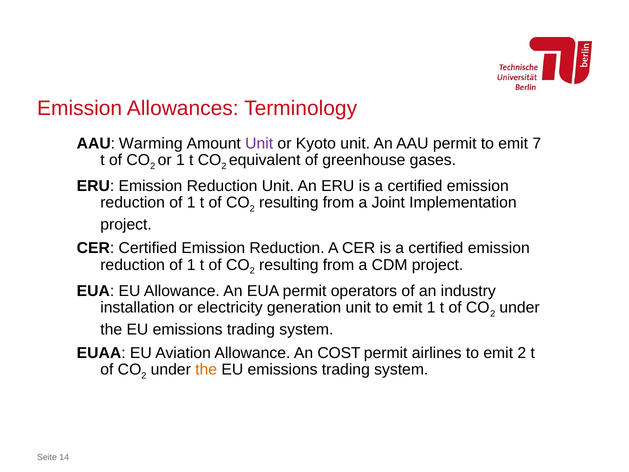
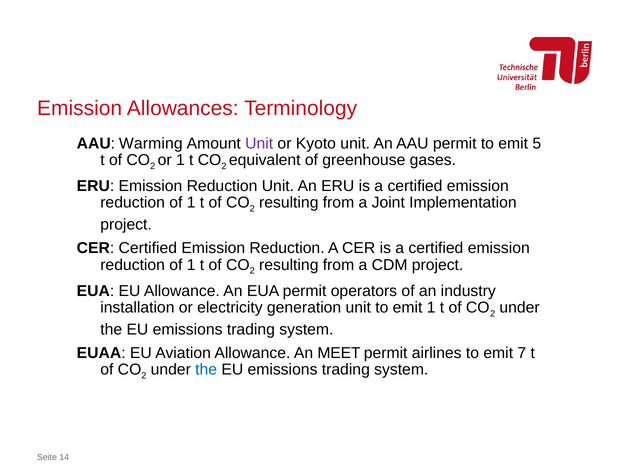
7: 7 -> 5 (537, 143)
COST: COST -> MEET (339, 353)
emit 2: 2 -> 7 (522, 353)
the colour: orange -> blue (206, 369)
